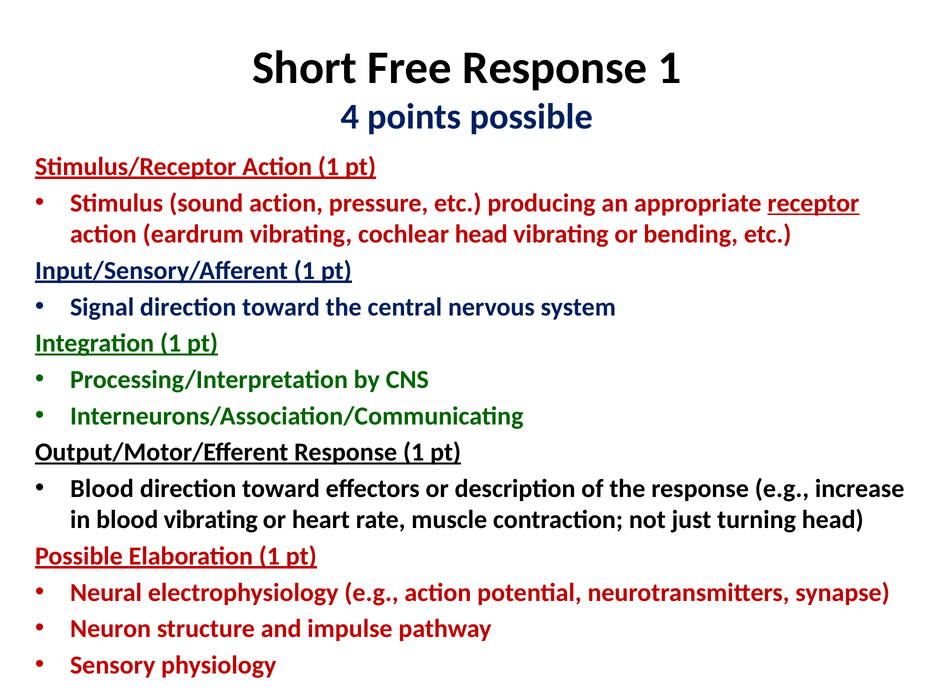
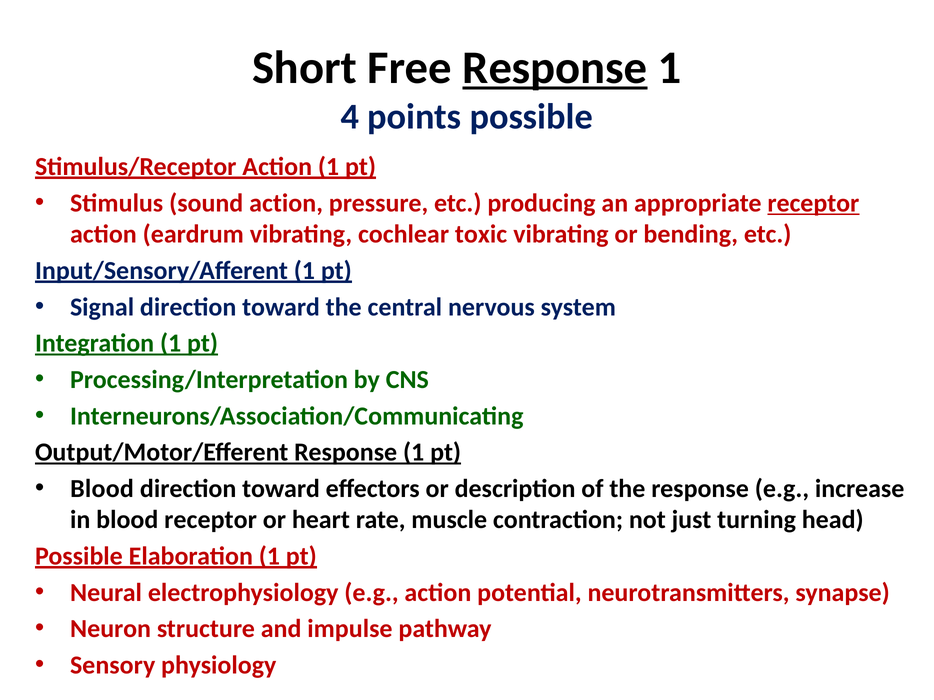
Response underline: none -> present (555, 68)
cochlear head: head -> toxic (481, 234)
blood vibrating: vibrating -> receptor (211, 520)
